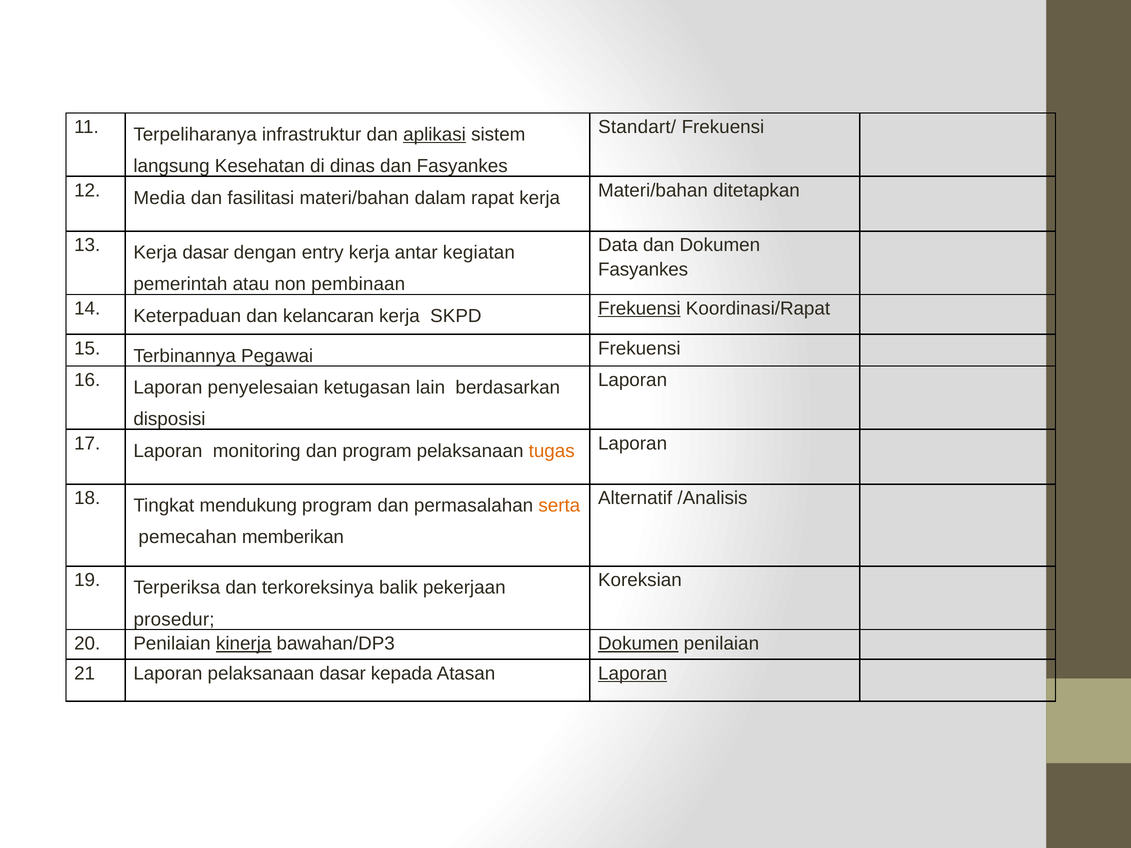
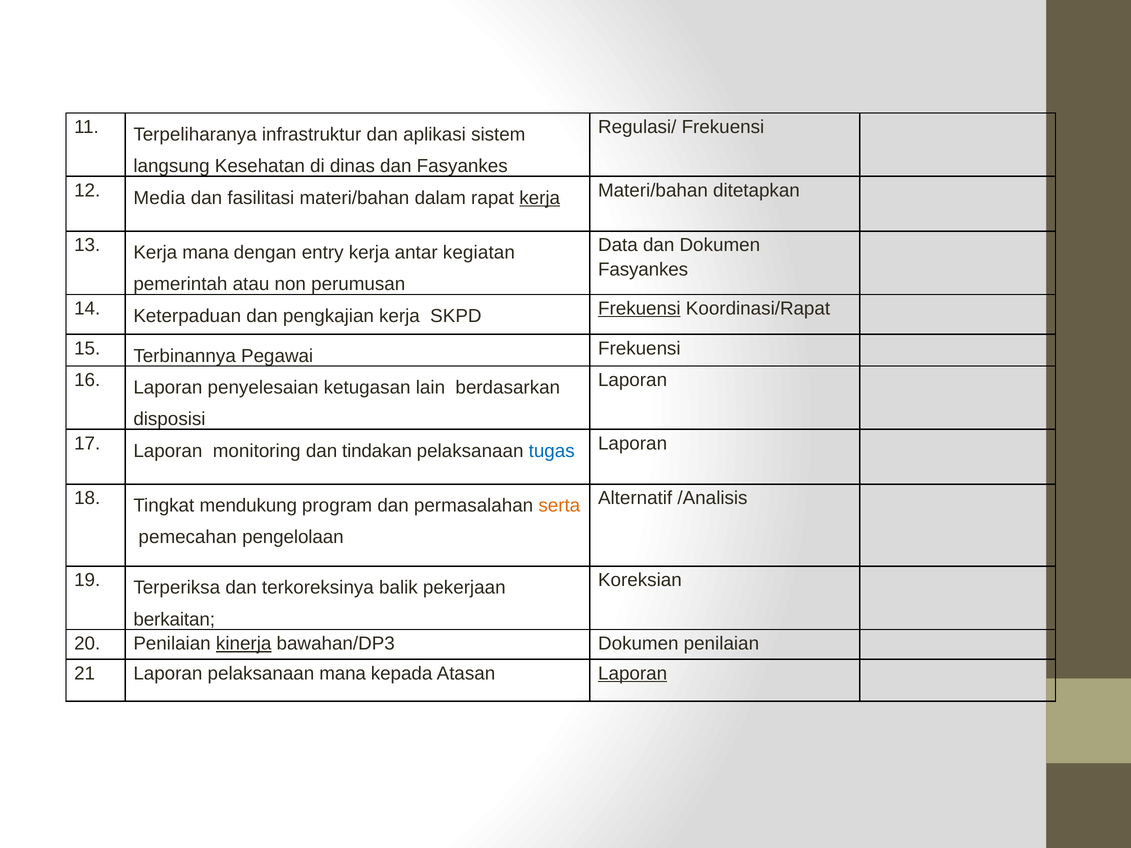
aplikasi underline: present -> none (435, 135)
Standart/: Standart/ -> Regulasi/ (637, 127)
kerja underline: none -> present (540, 198)
Kerja dasar: dasar -> mana (206, 253)
pembinaan: pembinaan -> perumusan (358, 284)
kelancaran: kelancaran -> pengkajian (328, 316)
dan program: program -> tindakan (377, 451)
tugas colour: orange -> blue (552, 451)
memberikan: memberikan -> pengelolaan (293, 537)
prosedur: prosedur -> berkaitan (174, 619)
Dokumen underline: present -> none (638, 644)
pelaksanaan dasar: dasar -> mana (343, 674)
